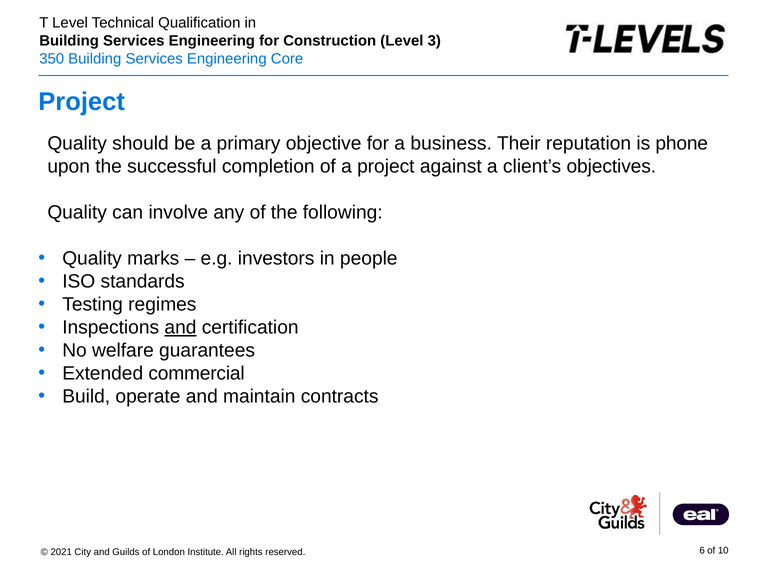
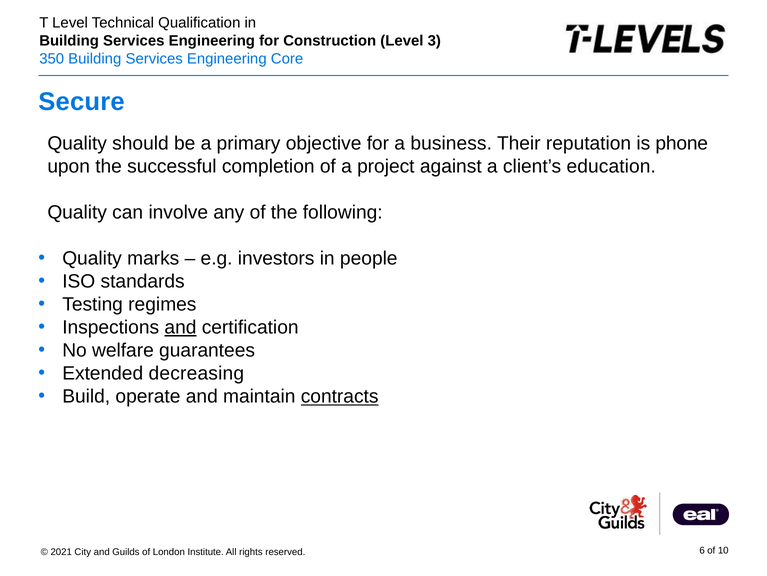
Project: Project -> Secure (82, 102)
objectives: objectives -> education (611, 166)
commercial: commercial -> decreasing (196, 373)
contracts underline: none -> present (340, 396)
